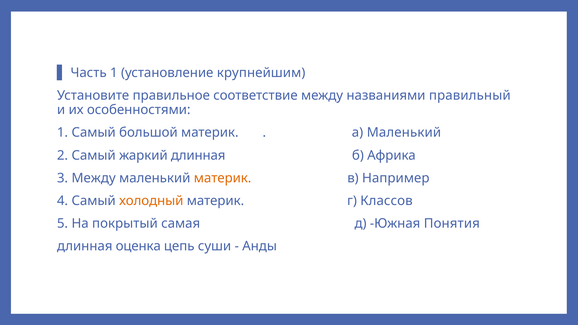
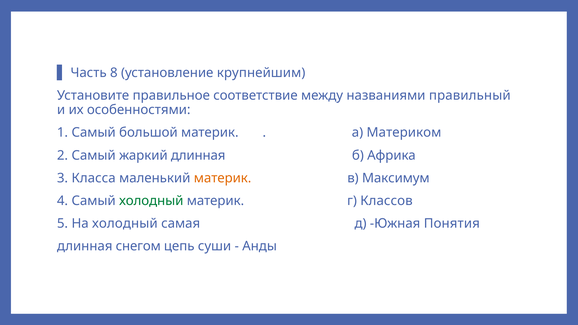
Часть 1: 1 -> 8 (114, 73)
а Маленький: Маленький -> Материком (404, 133)
3 Между: Между -> Класса (94, 178)
Например: Например -> Максимум (396, 178)
холодный colour: orange -> green (151, 201)
На покрытый: покрытый -> холодный (125, 224)
оценка: оценка -> снегом (138, 246)
